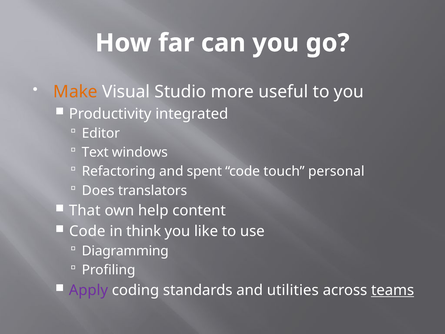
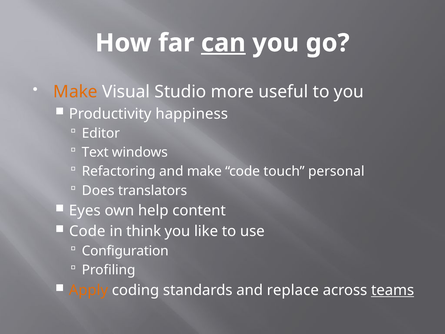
can underline: none -> present (223, 43)
integrated: integrated -> happiness (192, 114)
and spent: spent -> make (204, 171)
That: That -> Eyes (85, 210)
Diagramming: Diagramming -> Configuration (125, 251)
Apply colour: purple -> orange (88, 290)
utilities: utilities -> replace (293, 290)
